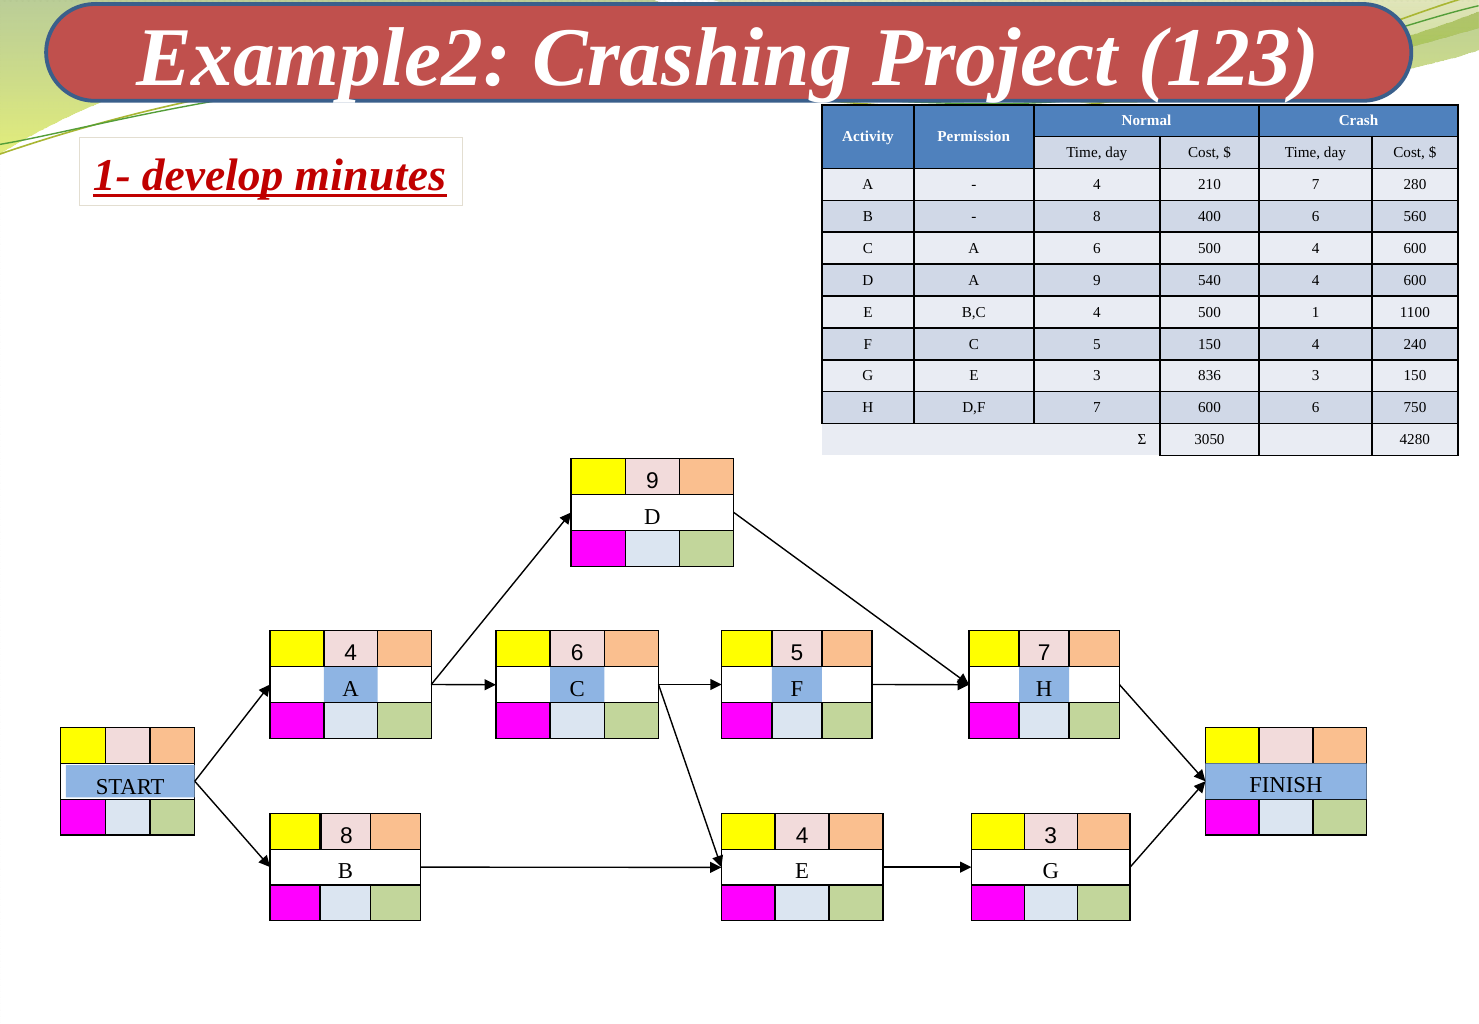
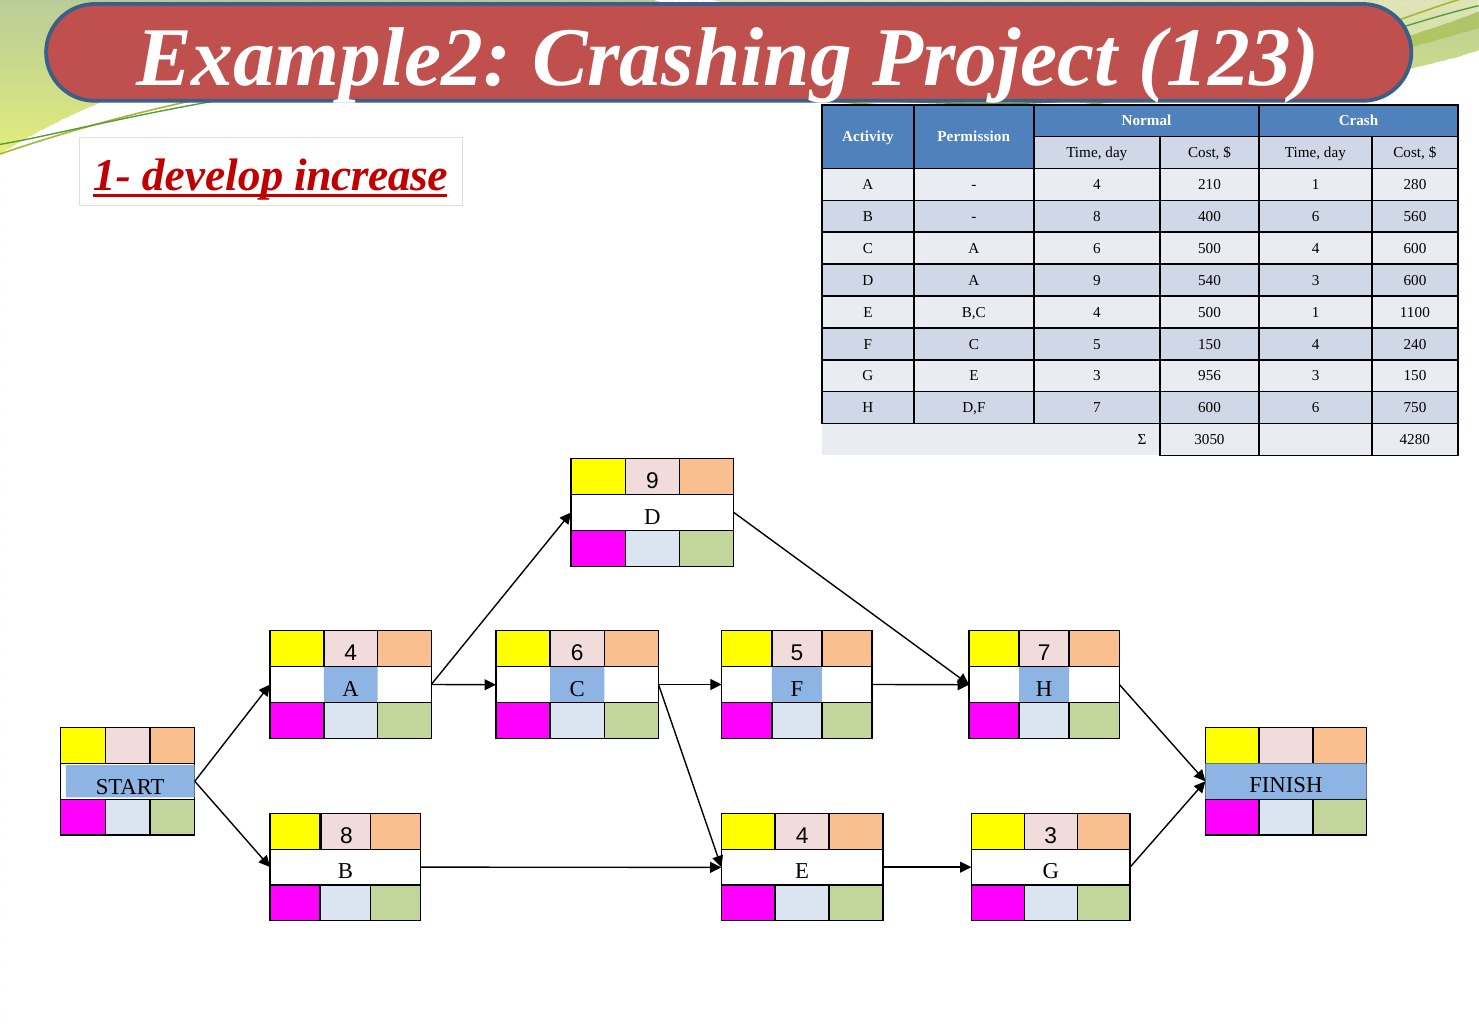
minutes: minutes -> increase (371, 175)
210 7: 7 -> 1 (1316, 185)
540 4: 4 -> 3 (1316, 280)
836: 836 -> 956 (1210, 376)
